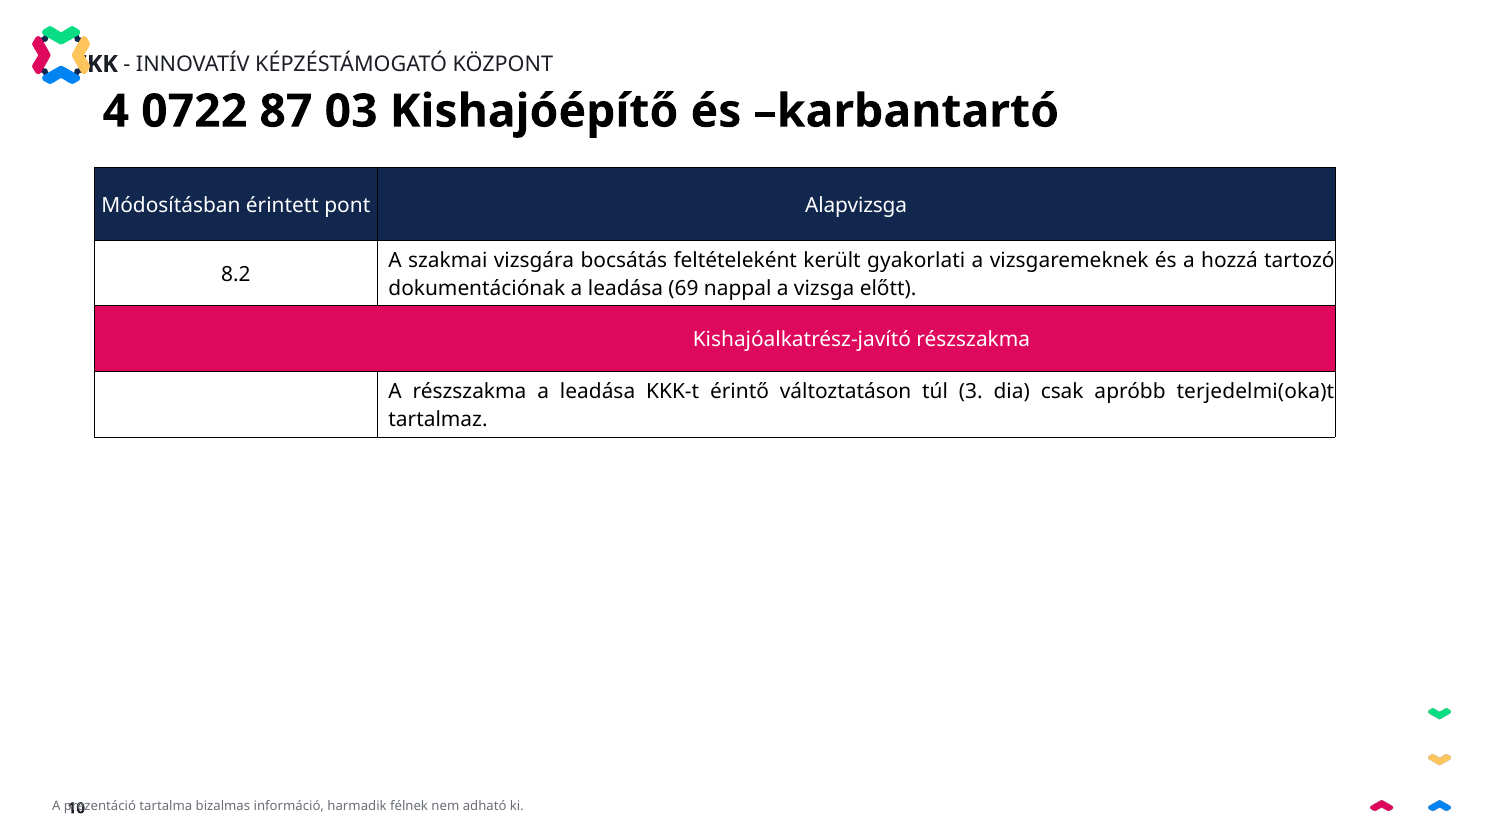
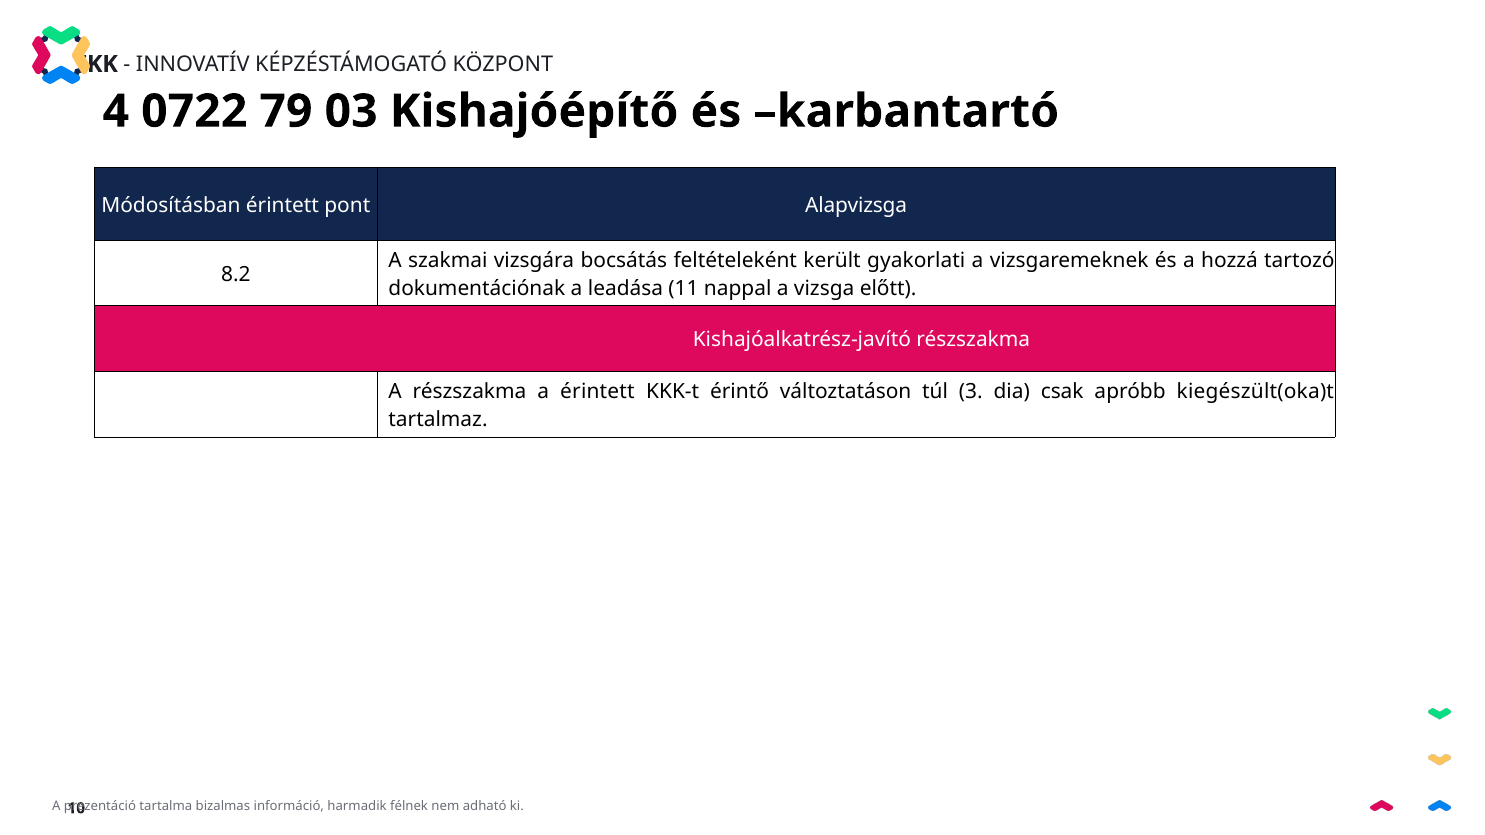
87: 87 -> 79 (286, 111)
69: 69 -> 11 (684, 289)
részszakma a leadása: leadása -> érintett (597, 392)
terjedelmi(oka)t: terjedelmi(oka)t -> kiegészült(oka)t (1255, 392)
